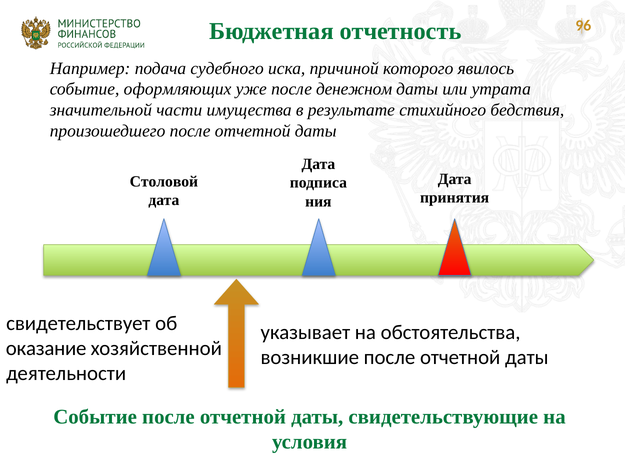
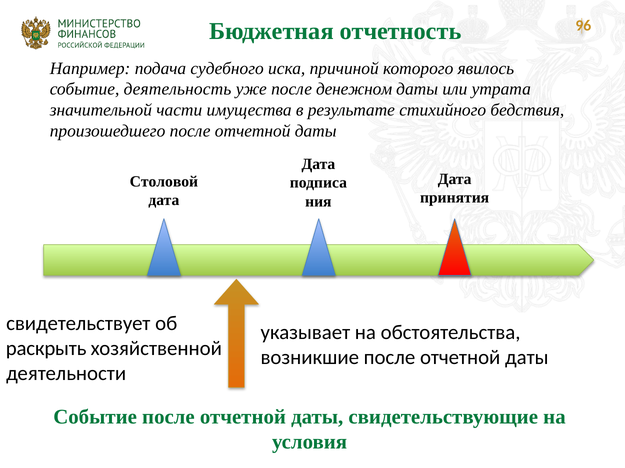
оформляющих: оформляющих -> деятельность (178, 89)
оказание: оказание -> раскрыть (46, 349)
